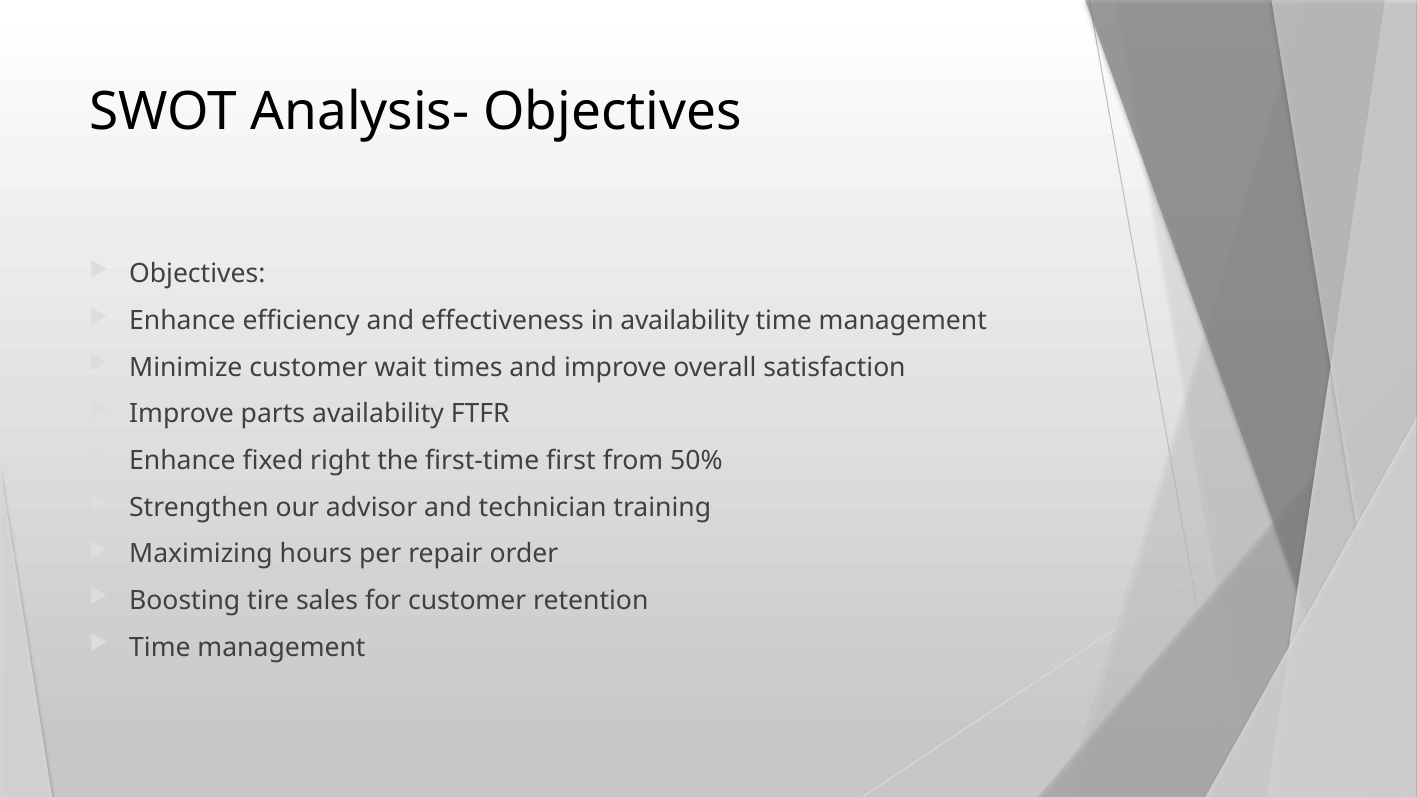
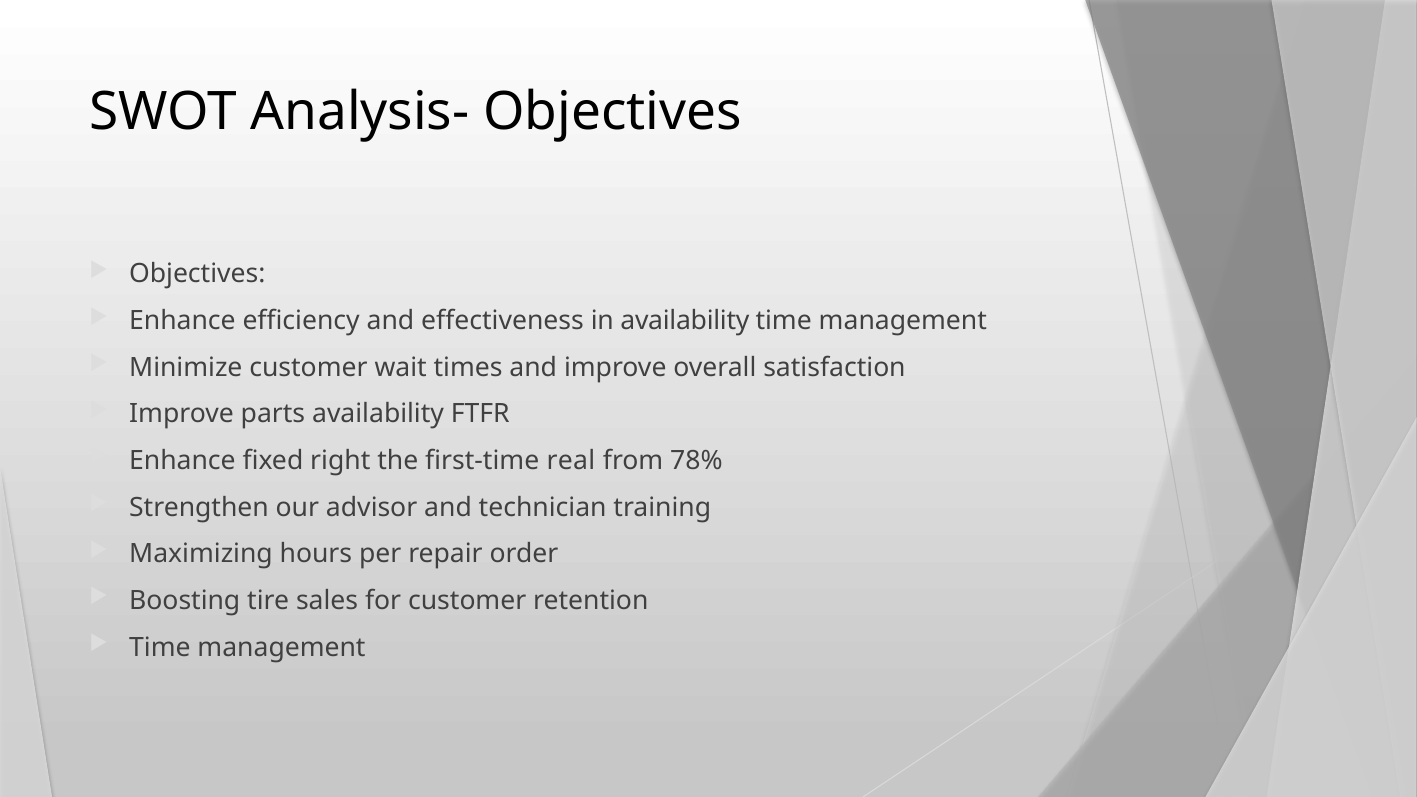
first: first -> real (571, 461)
50%: 50% -> 78% (696, 461)
